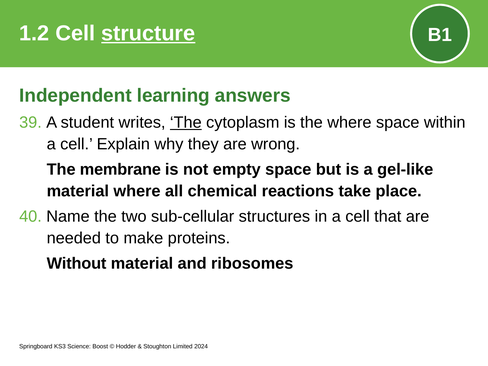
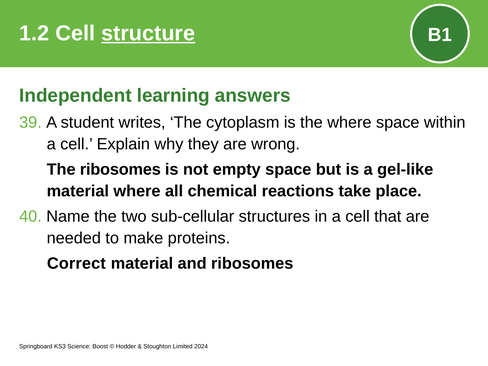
The underline: present -> none (186, 123)
The membrane: membrane -> ribosomes (120, 170)
Without: Without -> Correct (76, 264)
